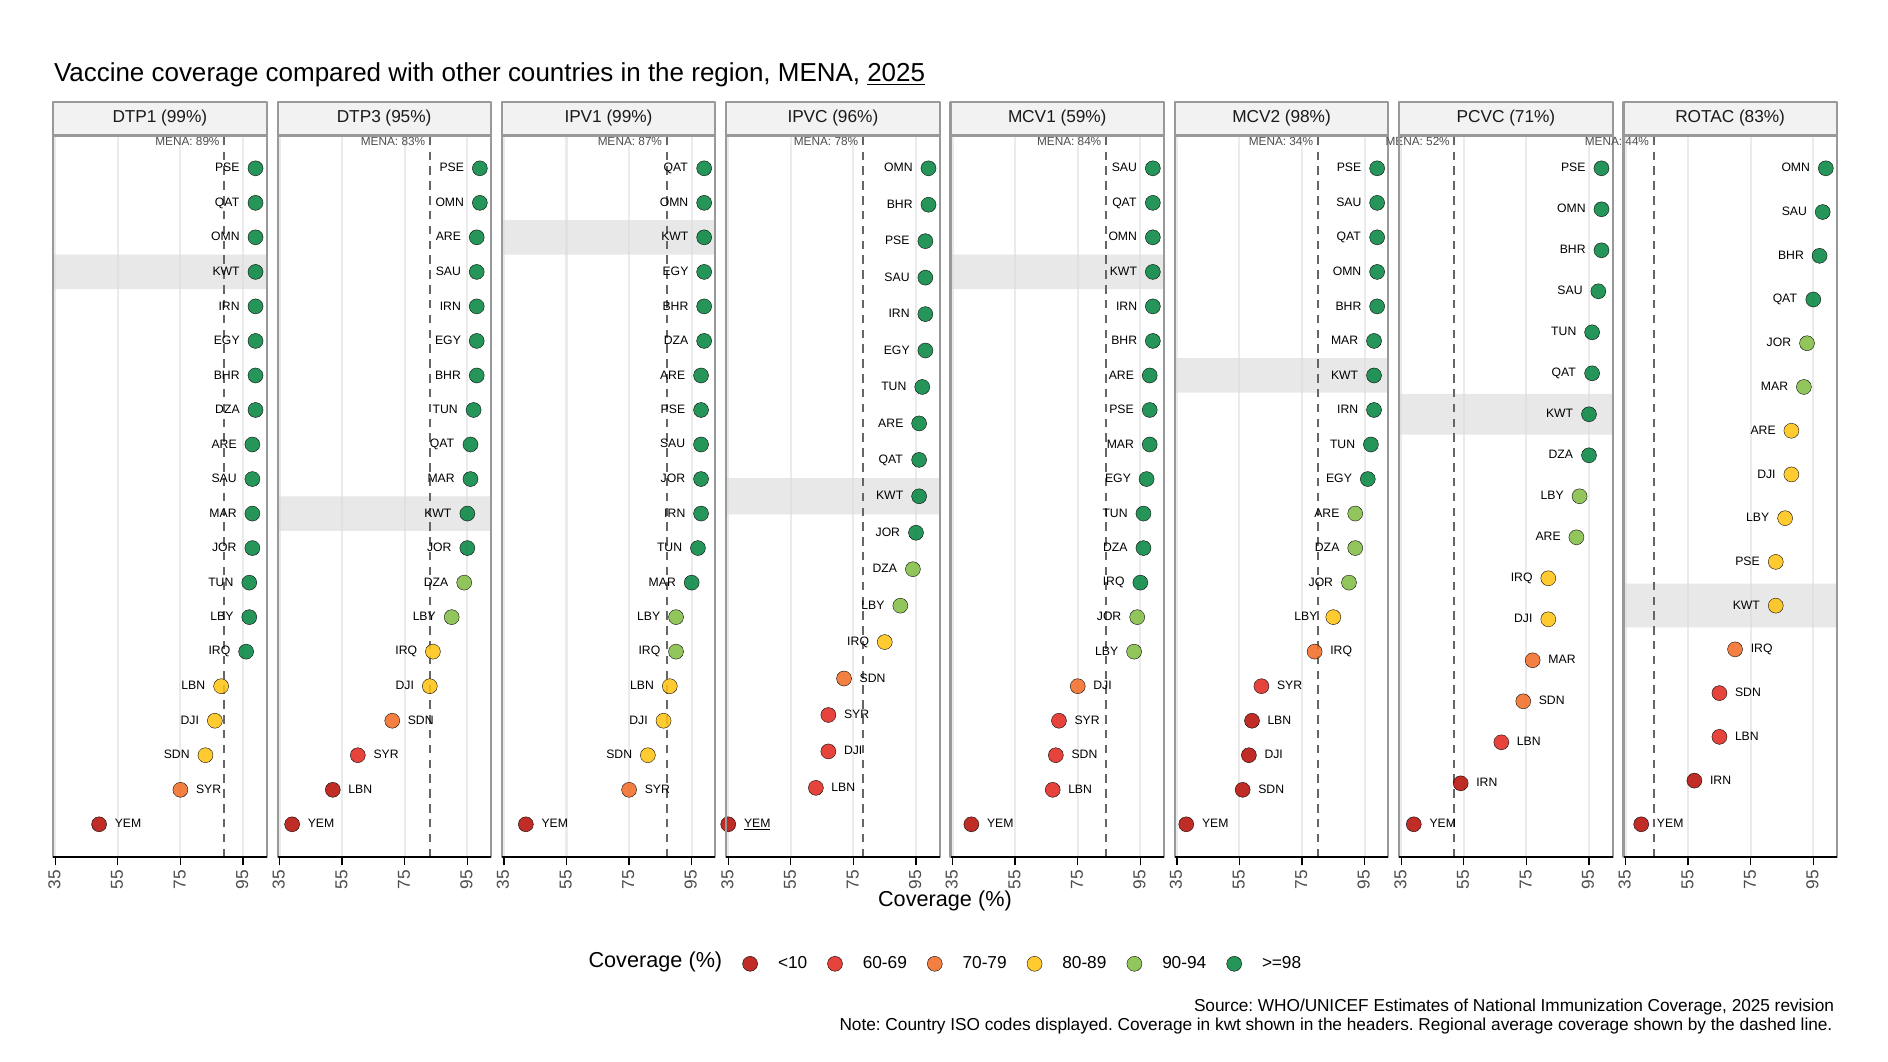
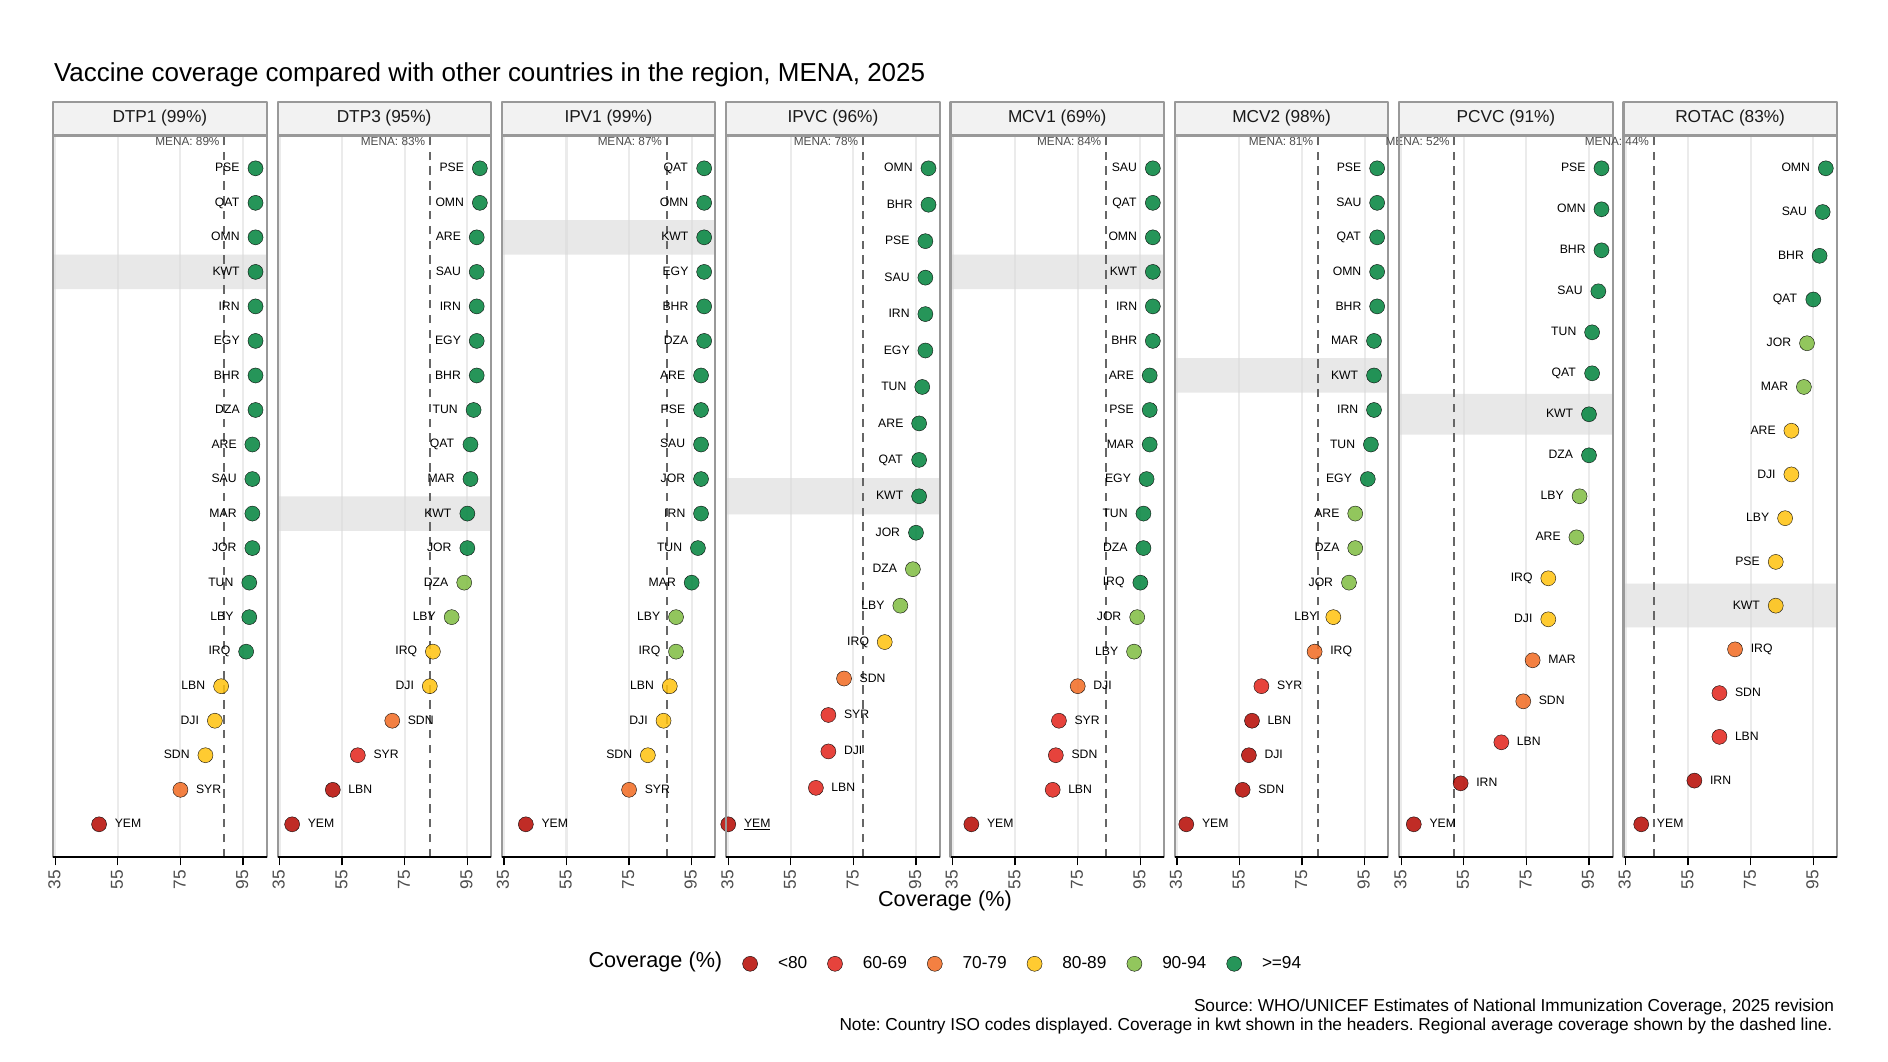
2025 underline: present -> none (896, 73)
59%: 59% -> 69% (1084, 116)
71%: 71% -> 91% (1532, 116)
34%: 34% -> 81% (1301, 142)
<10: <10 -> <80 (793, 963)
>=98: >=98 -> >=94 (1282, 963)
